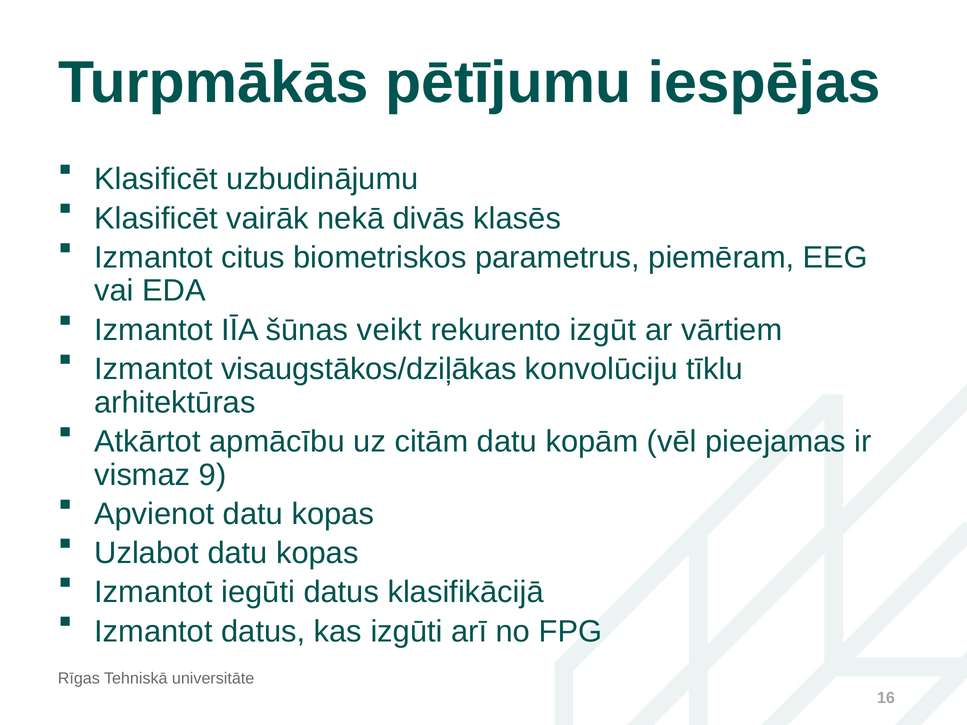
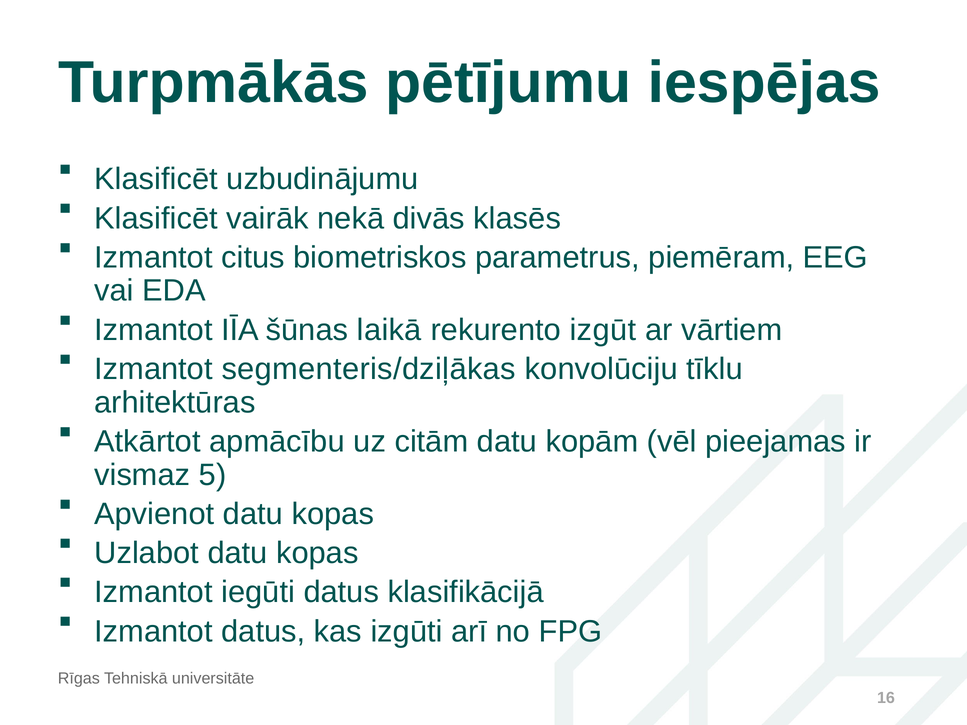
veikt: veikt -> laikā (389, 330)
visaugstākos/dziļākas: visaugstākos/dziļākas -> segmenteris/dziļākas (369, 369)
9: 9 -> 5 (213, 475)
